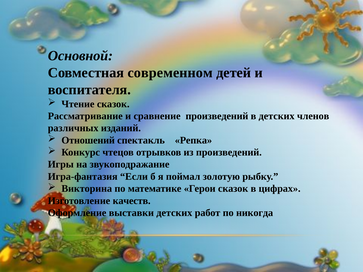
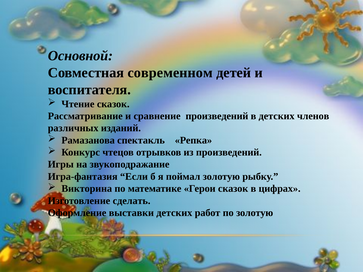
Отношений: Отношений -> Рамазанова (88, 140)
качеств: качеств -> сделать (132, 201)
по никогда: никогда -> золотую (255, 213)
